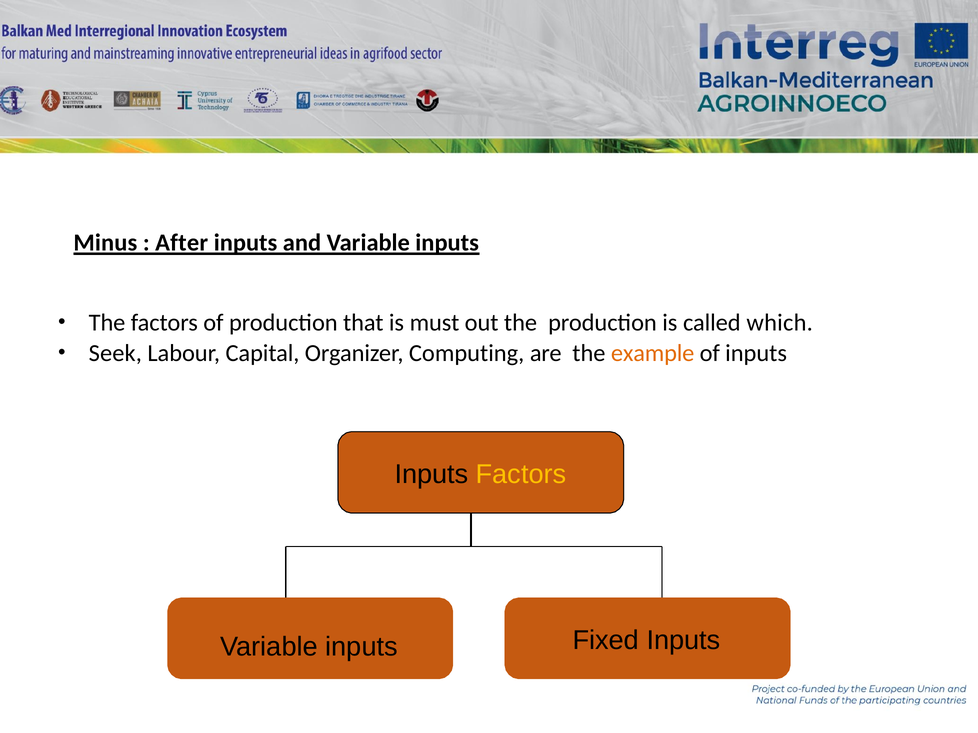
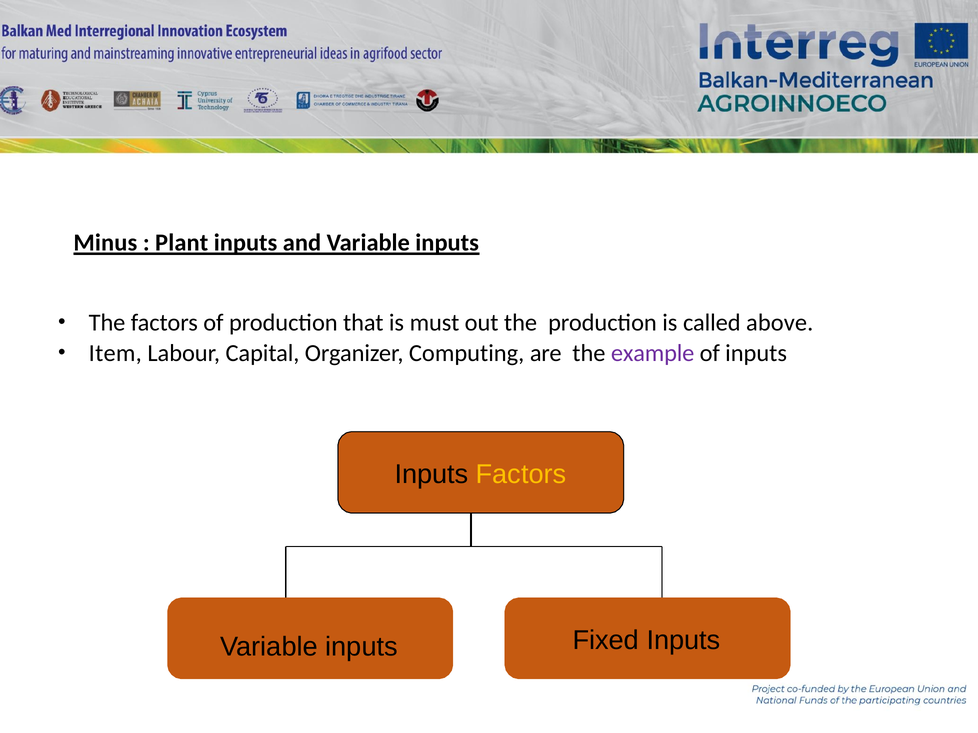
After: After -> Plant (182, 243)
which: which -> above (780, 323)
Seek: Seek -> Item (115, 353)
example colour: orange -> purple (653, 353)
